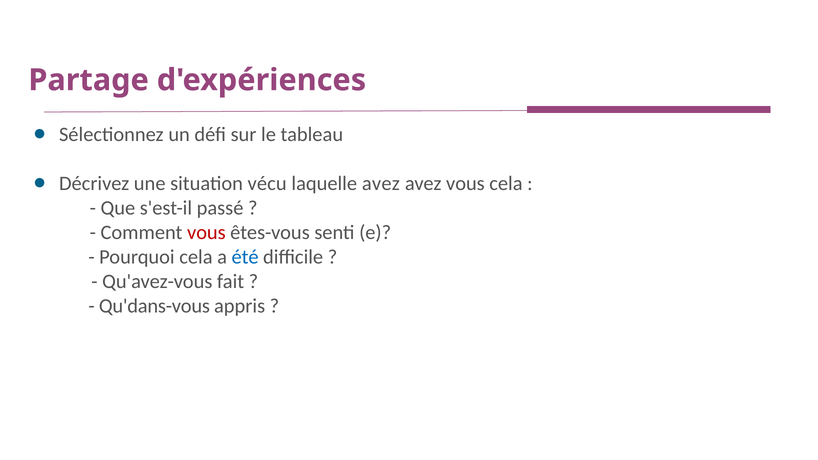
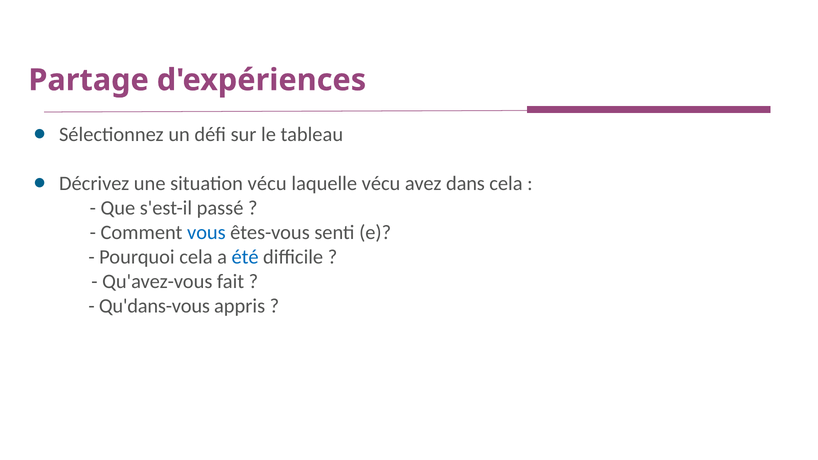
laquelle avez: avez -> vécu (381, 183)
avez vous: vous -> dans (465, 183)
vous colour: red -> blue (206, 232)
